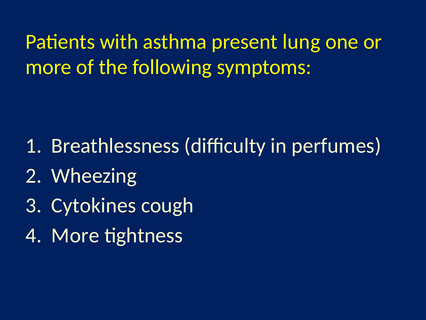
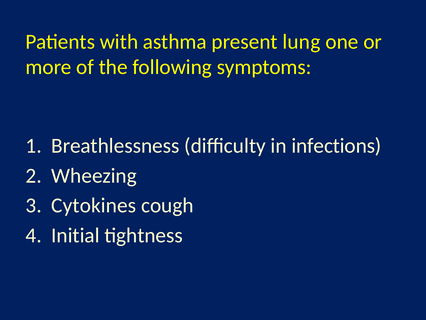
perfumes: perfumes -> infections (336, 146)
4 More: More -> Initial (75, 235)
